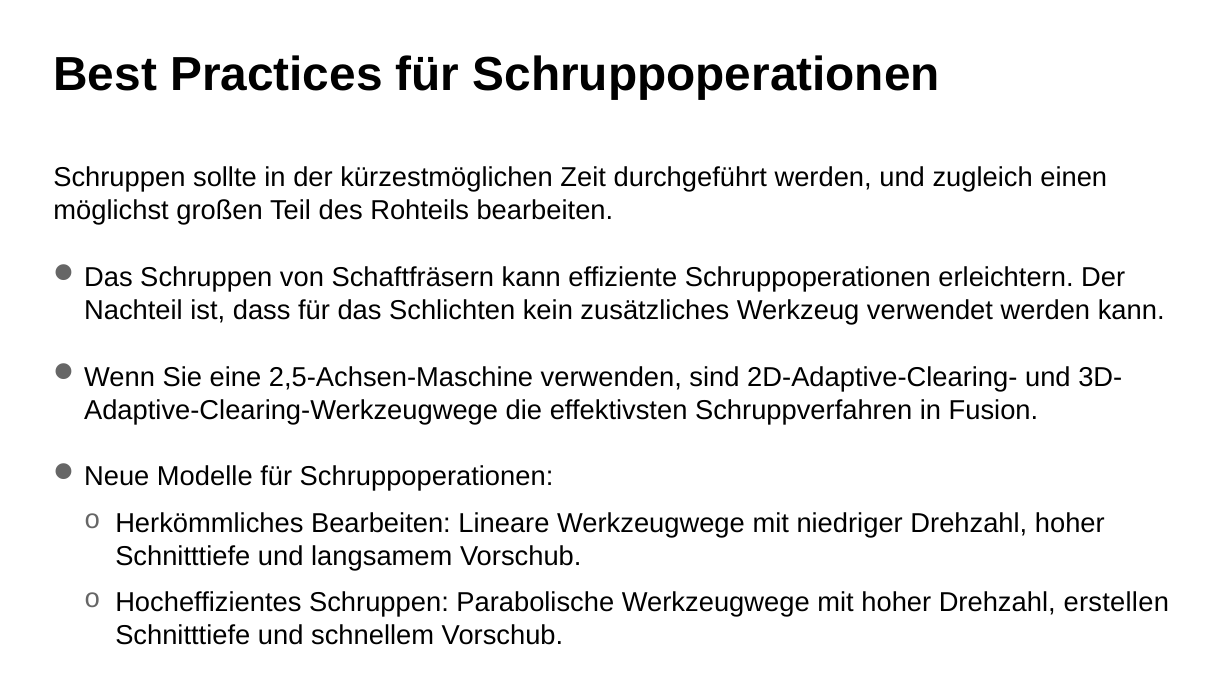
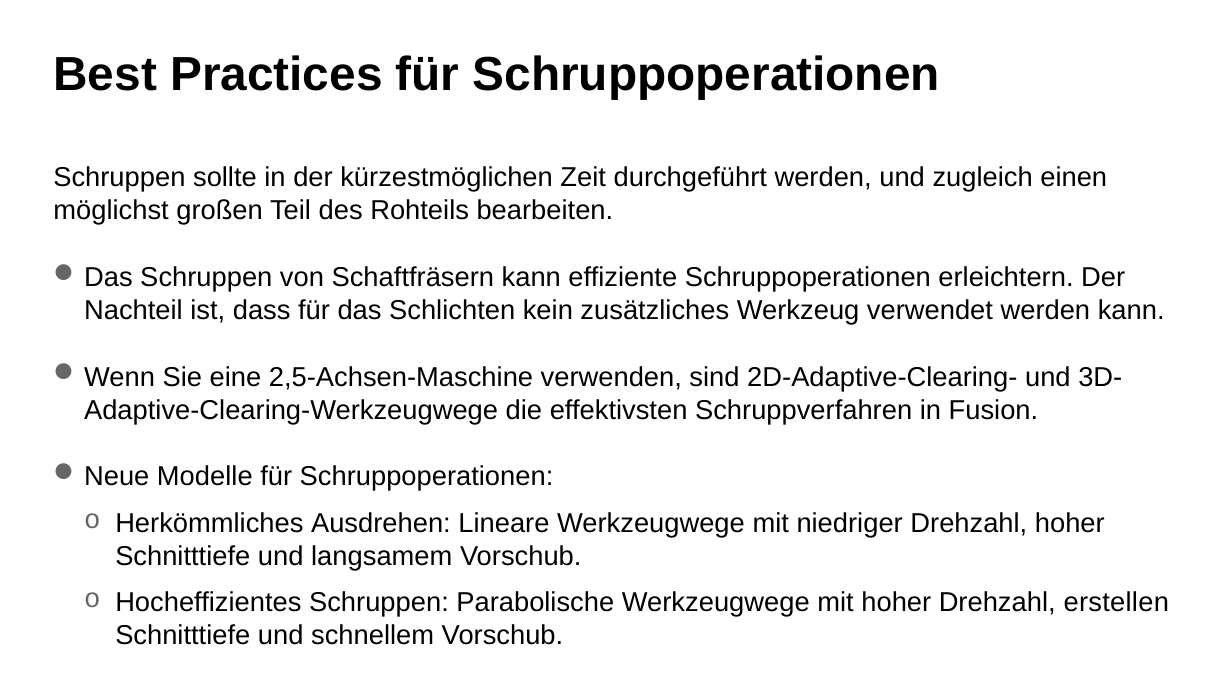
Herkömmliches Bearbeiten: Bearbeiten -> Ausdrehen (381, 524)
